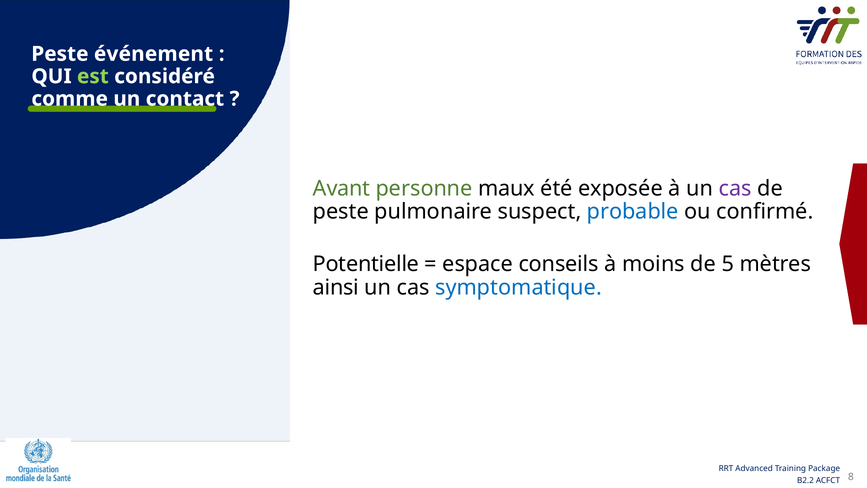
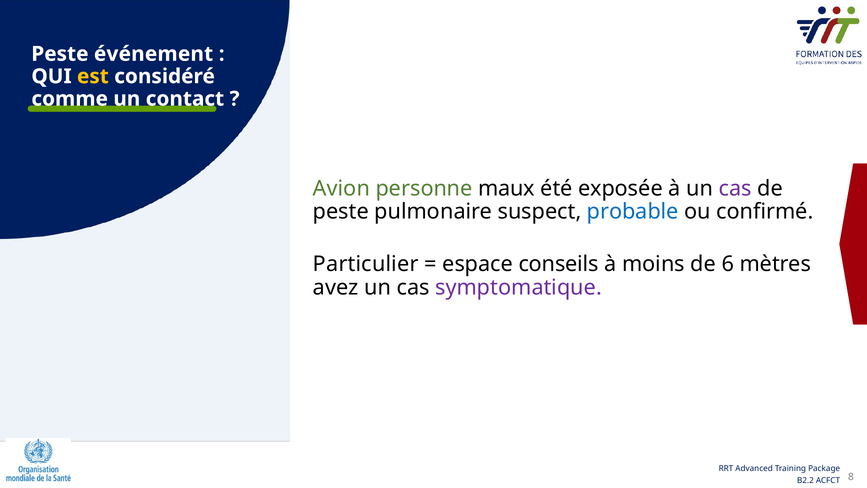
est colour: light green -> yellow (93, 76)
Avant: Avant -> Avion (341, 188)
Potentielle: Potentielle -> Particulier (366, 264)
5: 5 -> 6 (728, 264)
ainsi: ainsi -> avez (336, 287)
symptomatique colour: blue -> purple (519, 287)
